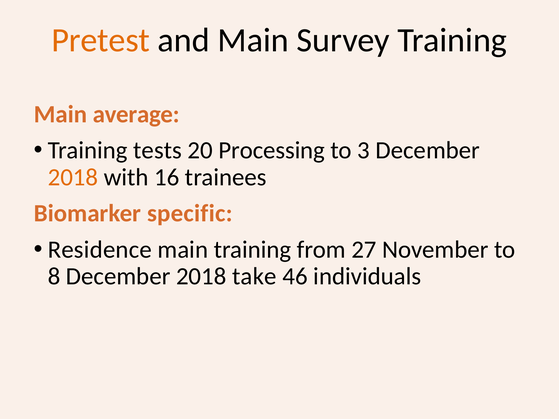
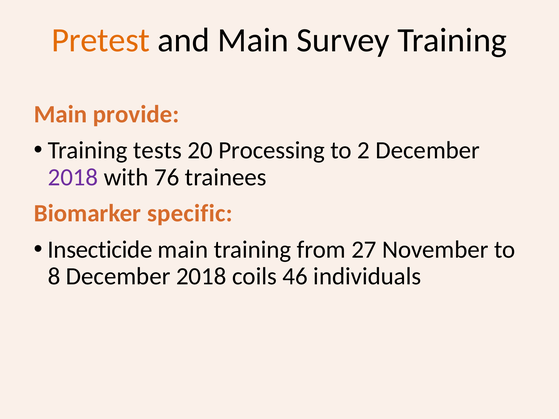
average: average -> provide (136, 114)
3: 3 -> 2 (364, 150)
2018 colour: orange -> purple (73, 177)
16: 16 -> 76 (167, 177)
Residence: Residence -> Insecticide (100, 250)
take: take -> coils (254, 276)
